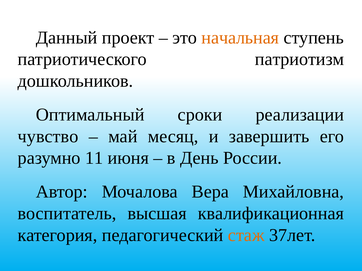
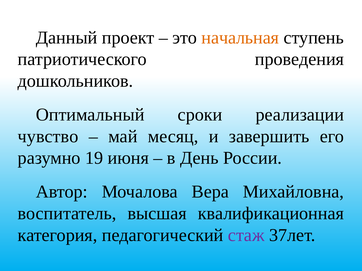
патриотизм: патриотизм -> проведения (299, 59)
11: 11 -> 19 (94, 158)
стаж colour: orange -> purple (246, 236)
